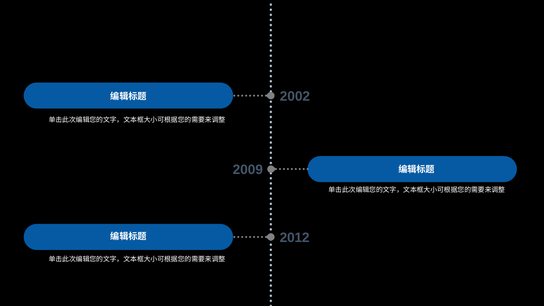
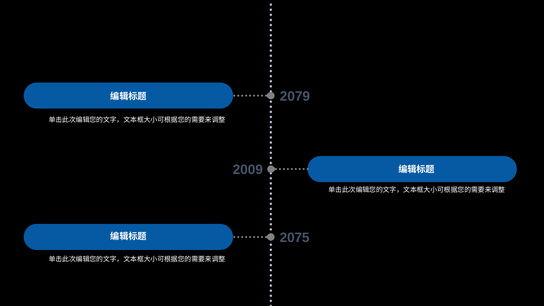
2002: 2002 -> 2079 (295, 96)
2012: 2012 -> 2075 (295, 238)
